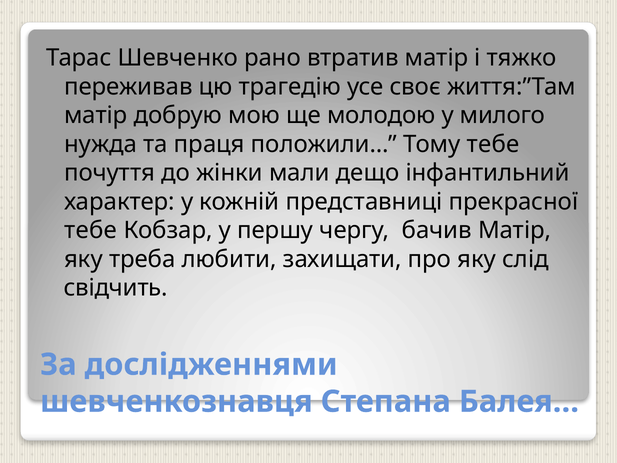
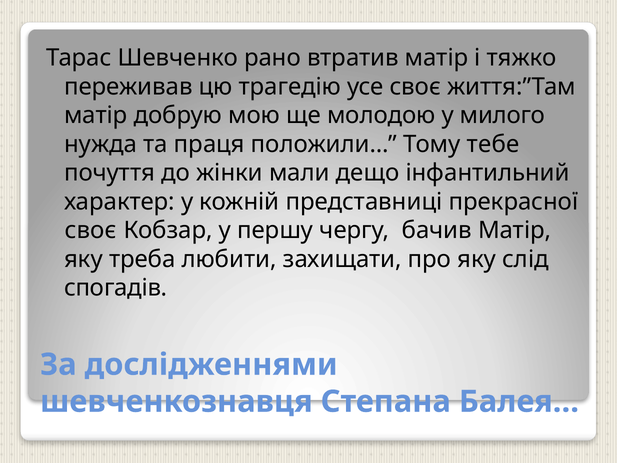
тебе: тебе -> своє (91, 230)
свідчить: свідчить -> спогадів (116, 288)
